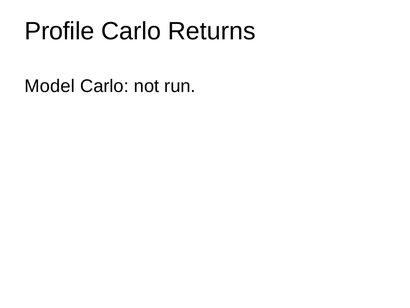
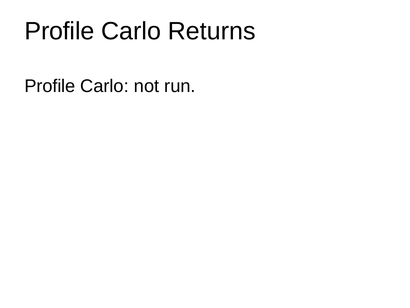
Model: Model -> Profile (50, 86)
